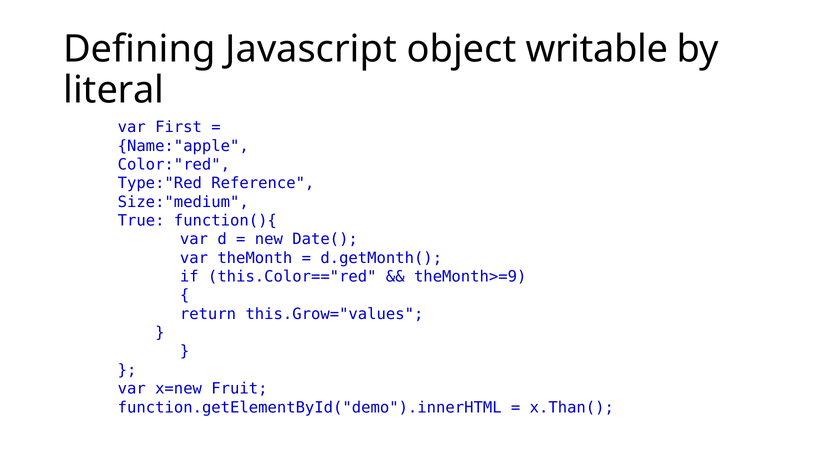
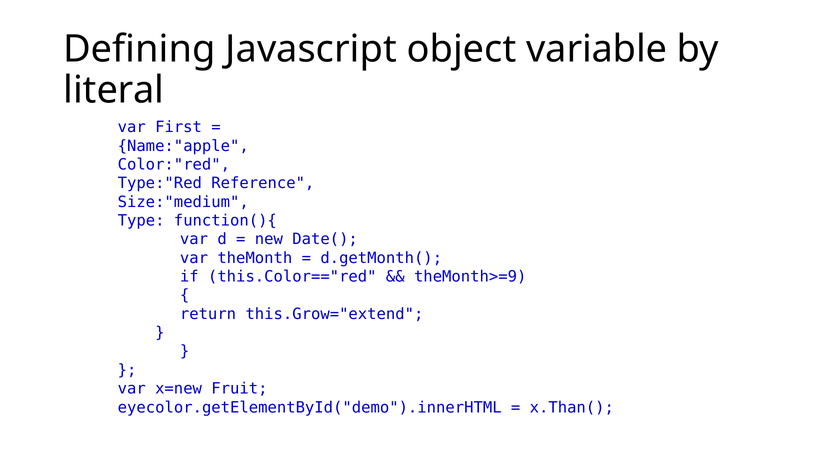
writable: writable -> variable (597, 49)
True: True -> Type (141, 221)
this.Grow="values: this.Grow="values -> this.Grow="extend (334, 314)
function.getElementById("demo").innerHTML: function.getElementById("demo").innerHTML -> eyecolor.getElementById("demo").innerHTML (310, 407)
